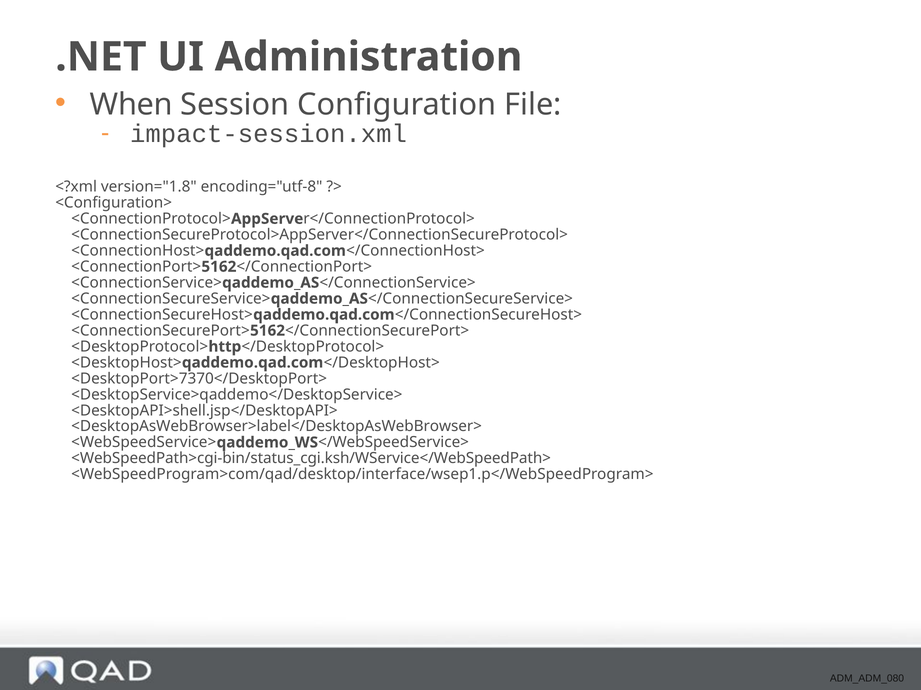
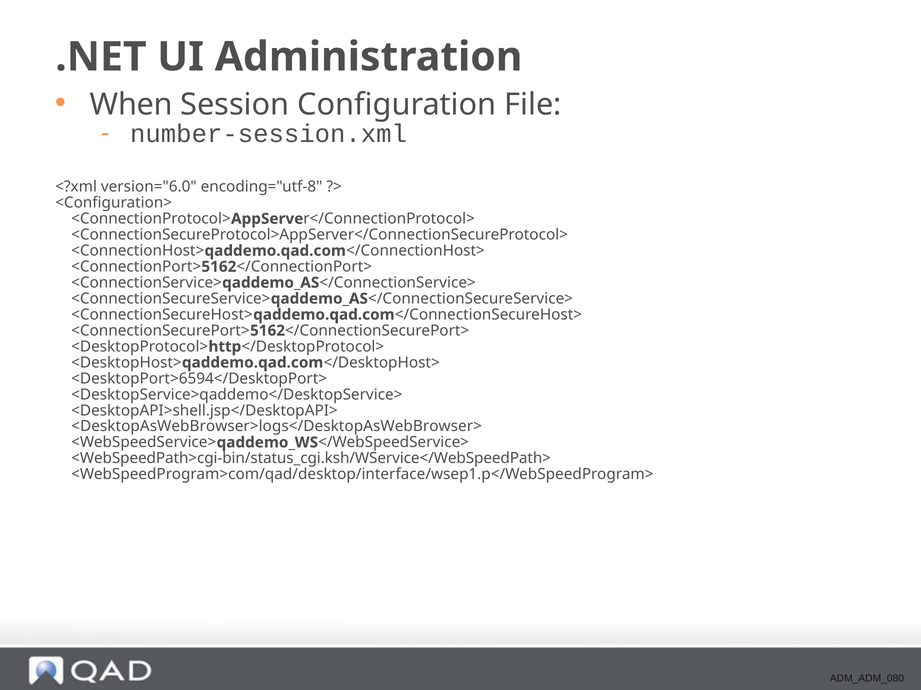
impact-session.xml: impact-session.xml -> number-session.xml (269, 134)
version="1.8: version="1.8 -> version="6.0 (149, 187)
<DesktopPort>7370</DesktopPort>: <DesktopPort>7370</DesktopPort> -> <DesktopPort>6594</DesktopPort> (199, 379)
<DesktopAsWebBrowser>label</DesktopAsWebBrowser>: <DesktopAsWebBrowser>label</DesktopAsWebBrowser> -> <DesktopAsWebBrowser>logs</DesktopAsWebBrowser> (277, 427)
